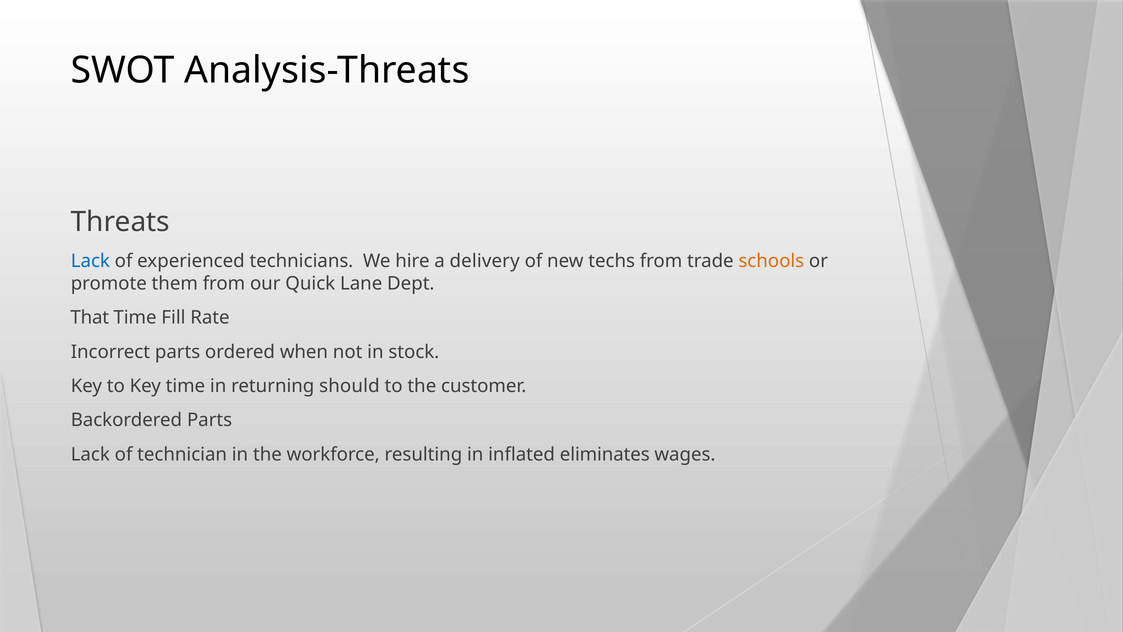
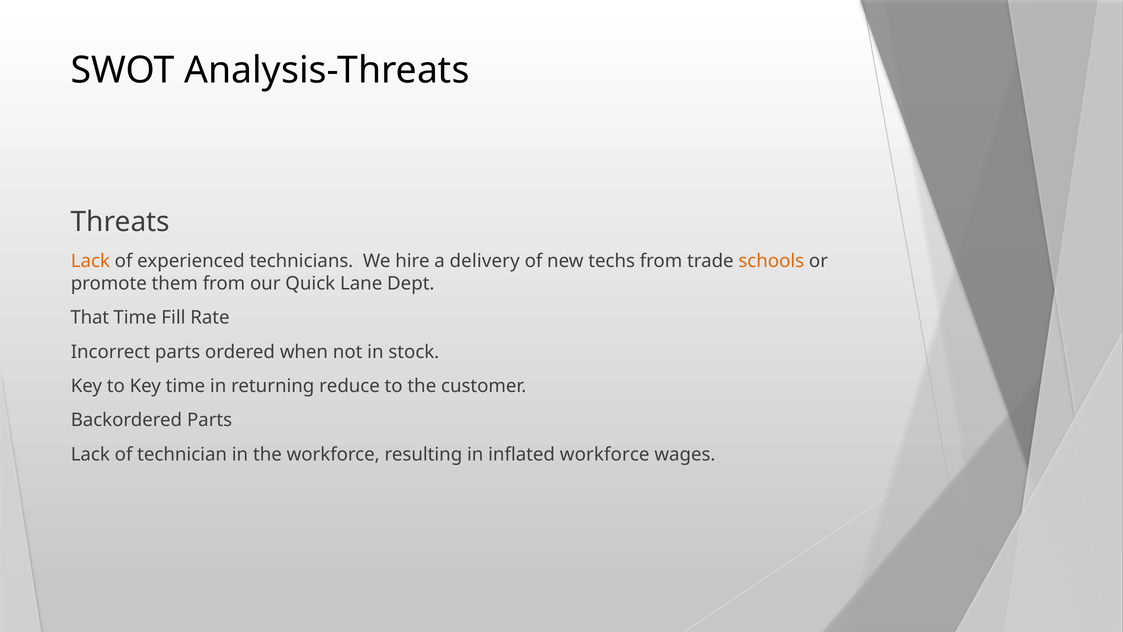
Lack colour: blue -> orange (90, 261)
should: should -> reduce (350, 386)
inflated eliminates: eliminates -> workforce (605, 454)
